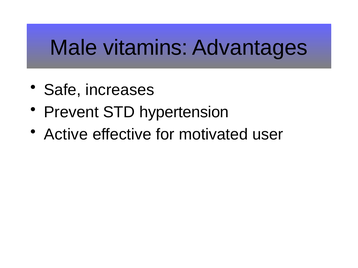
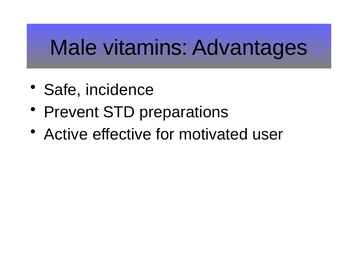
increases: increases -> incidence (120, 90)
hypertension: hypertension -> preparations (184, 112)
